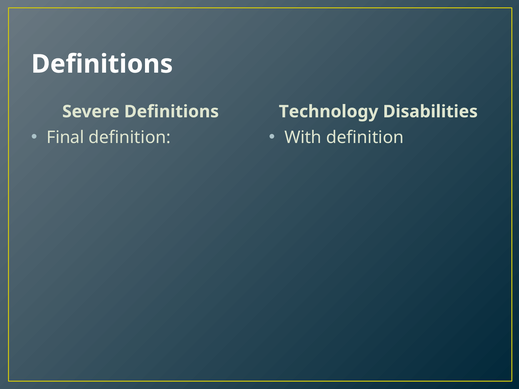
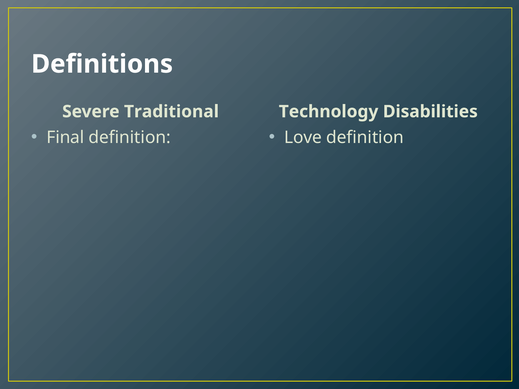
Severe Definitions: Definitions -> Traditional (171, 112)
With: With -> Love (303, 138)
